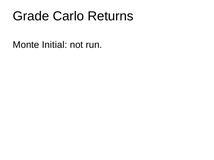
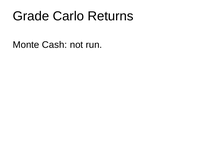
Initial: Initial -> Cash (55, 45)
